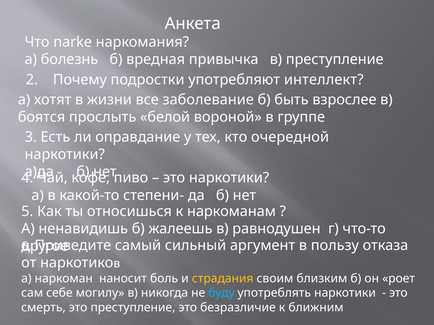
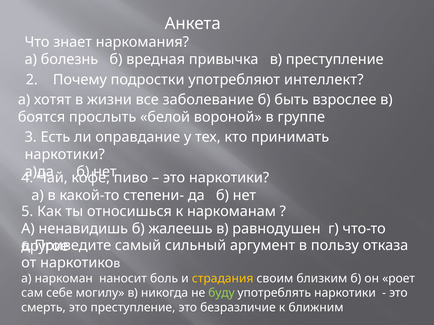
narke: narke -> знает (73, 42)
очередной: очередной -> принимать (290, 137)
буду colour: light blue -> light green (221, 293)
